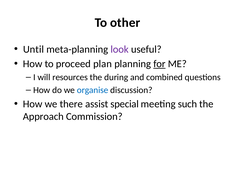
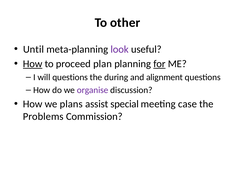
How underline: none -> present (33, 64)
will resources: resources -> questions (70, 77)
combined: combined -> alignment (165, 77)
organise colour: blue -> purple (93, 90)
there: there -> plans (71, 104)
such: such -> case (187, 104)
Approach: Approach -> Problems (43, 117)
